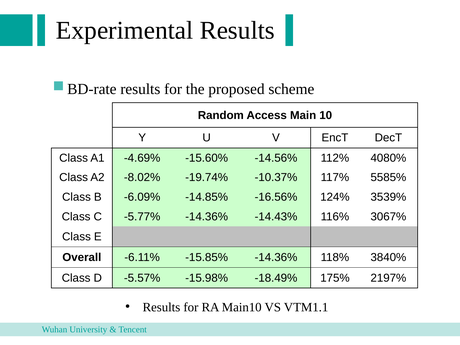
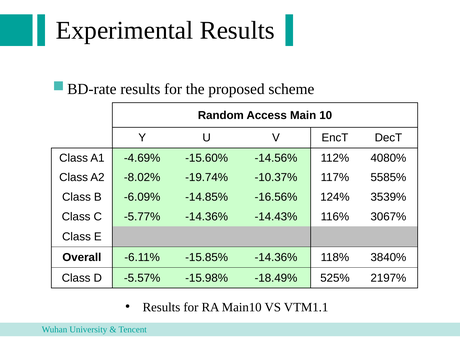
175%: 175% -> 525% (335, 278)
